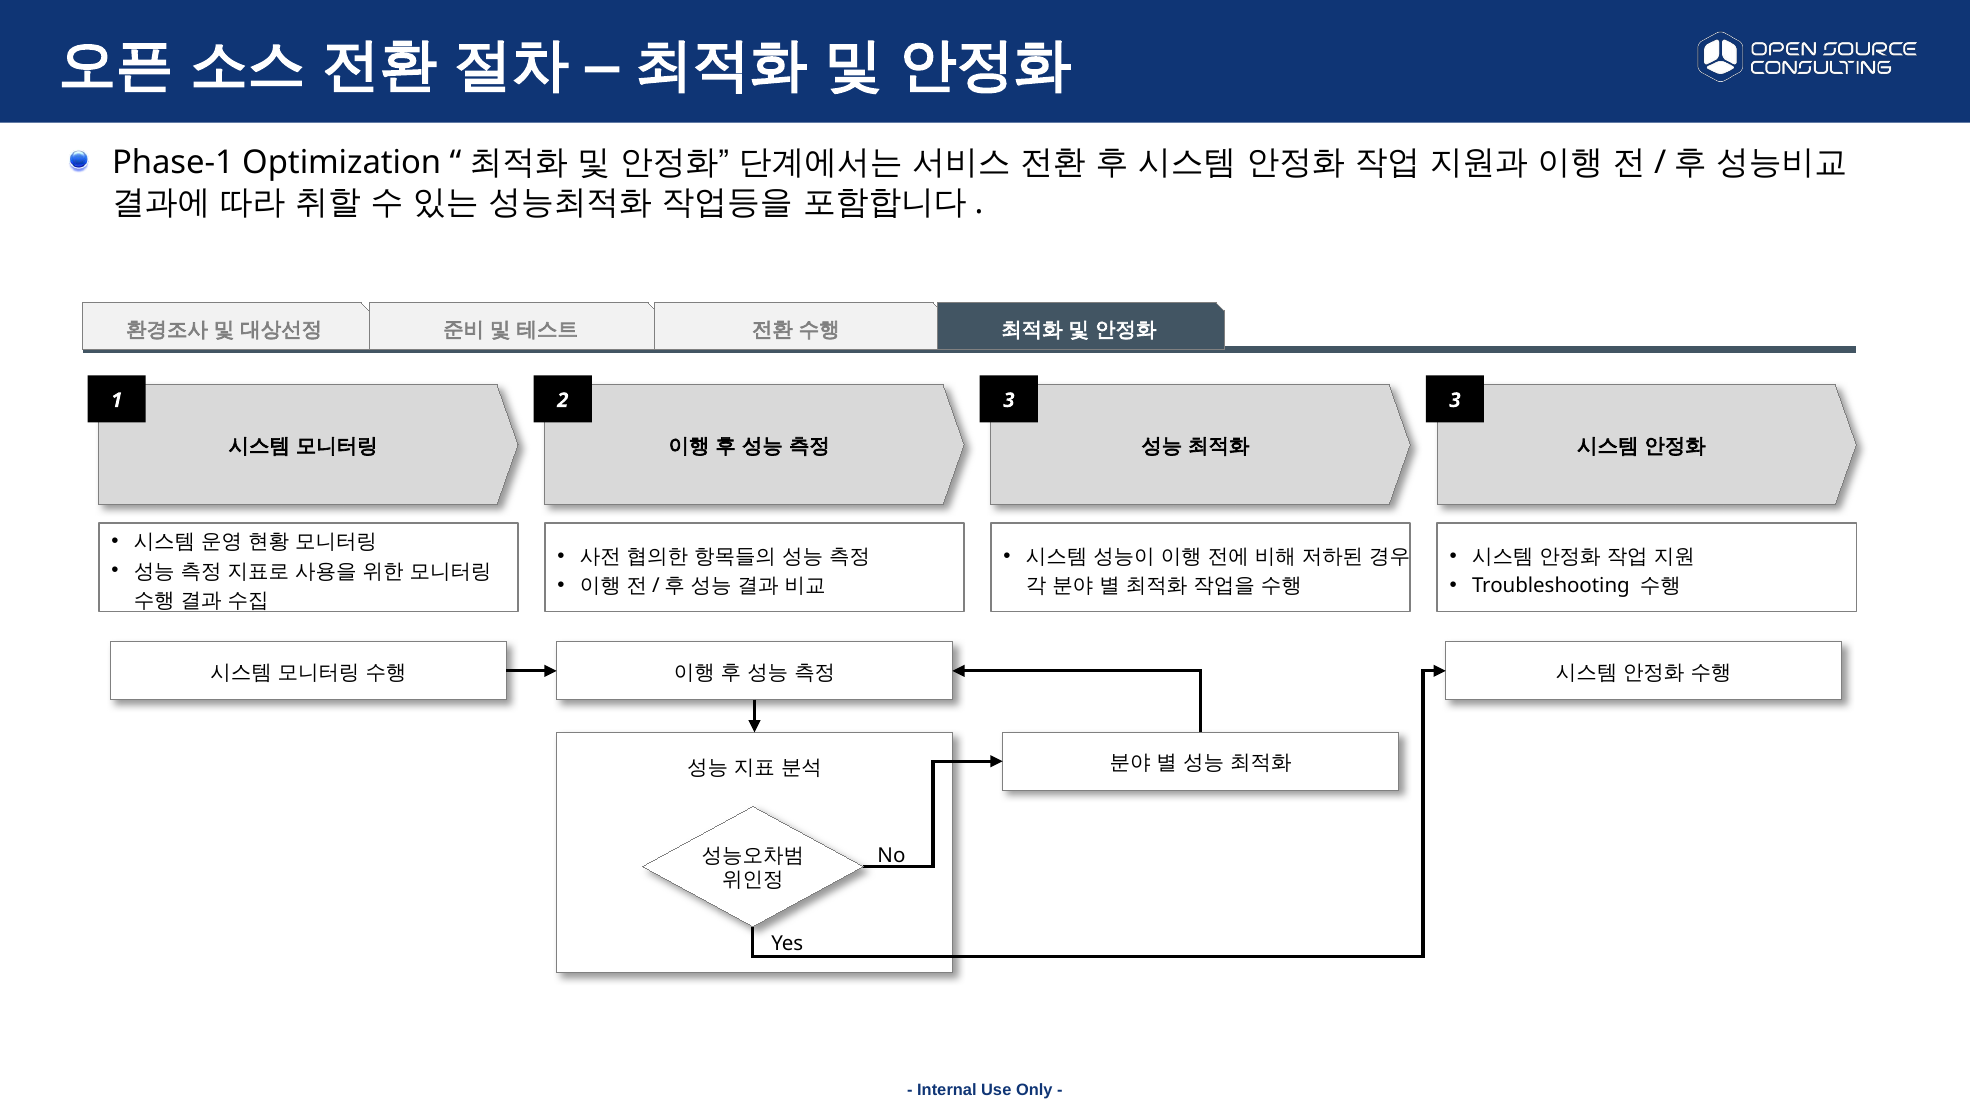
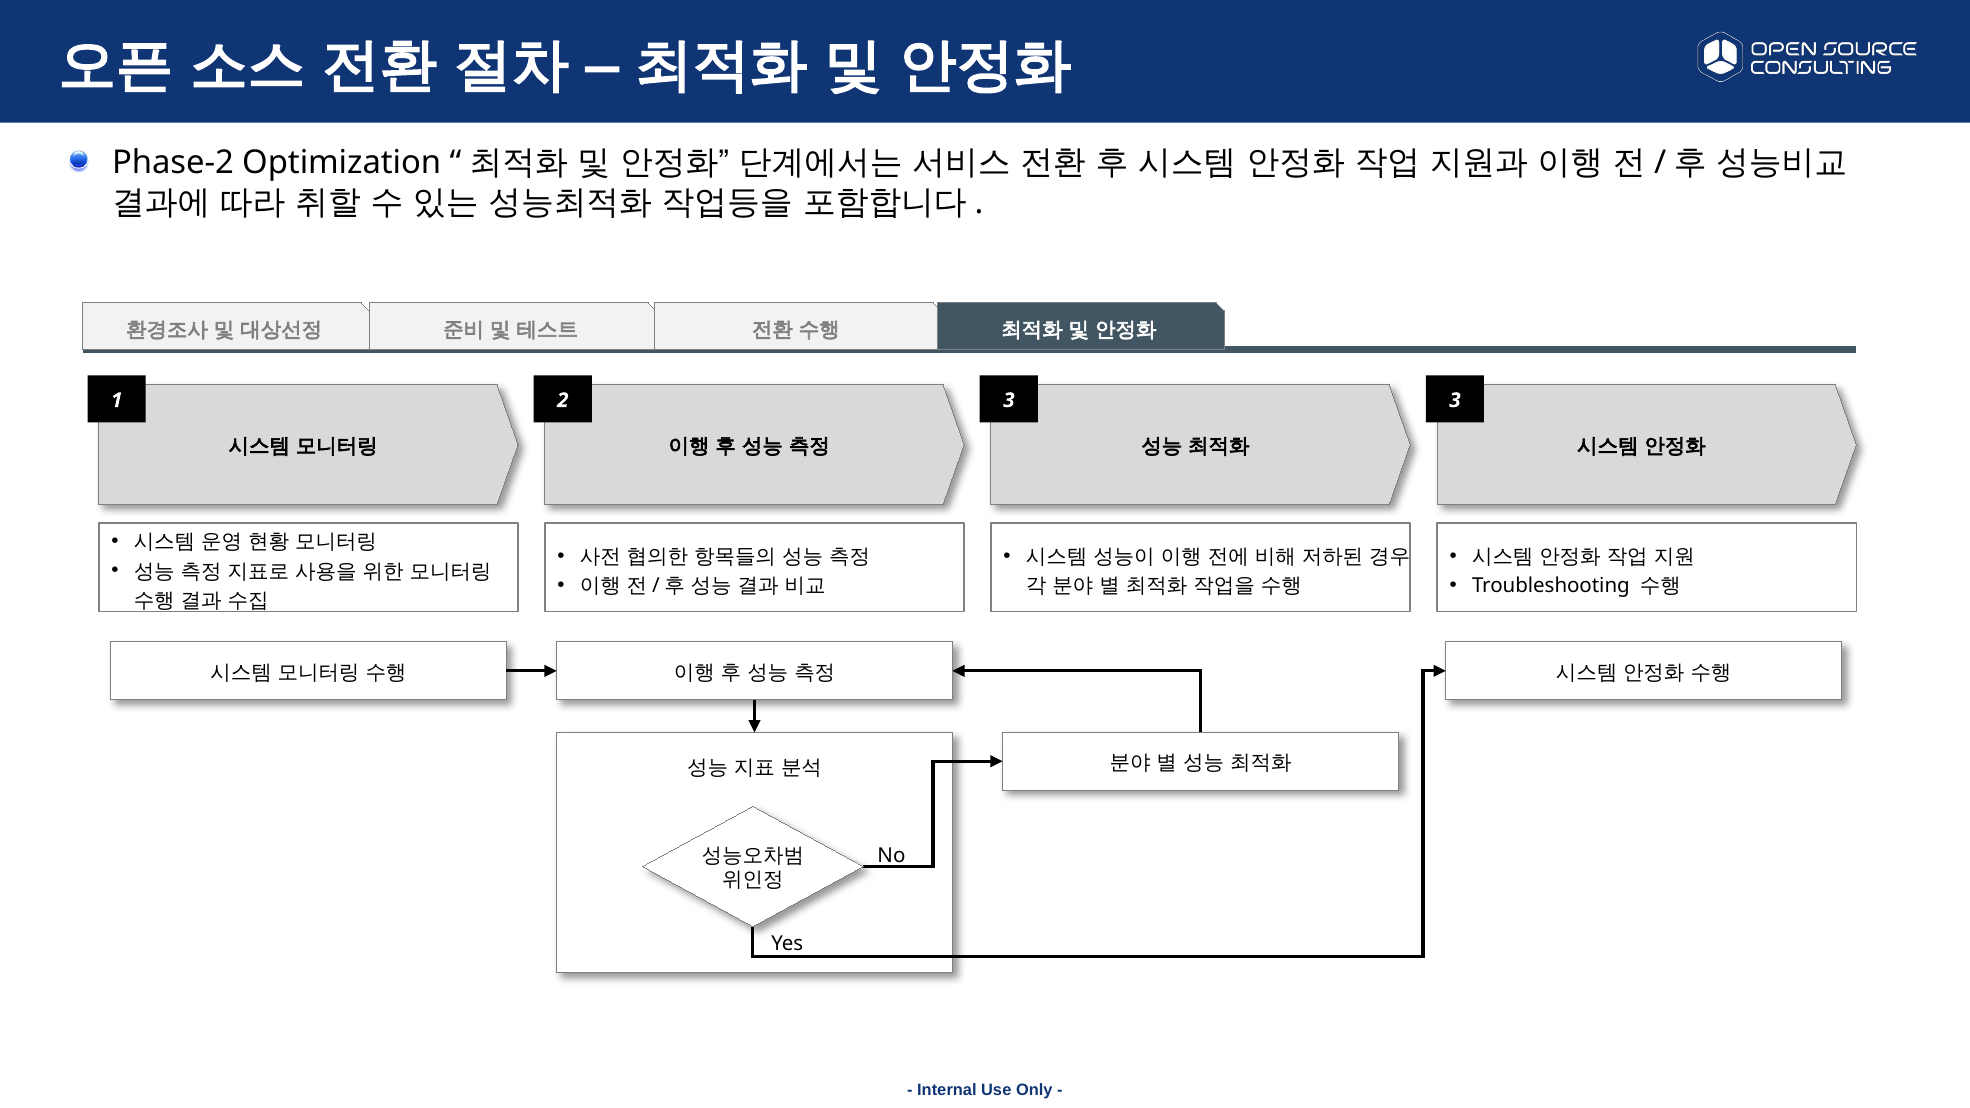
Phase-1: Phase-1 -> Phase-2 (173, 163)
